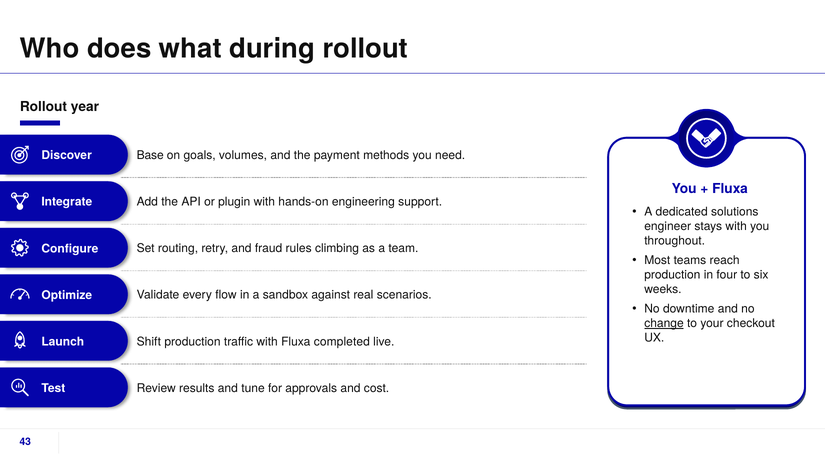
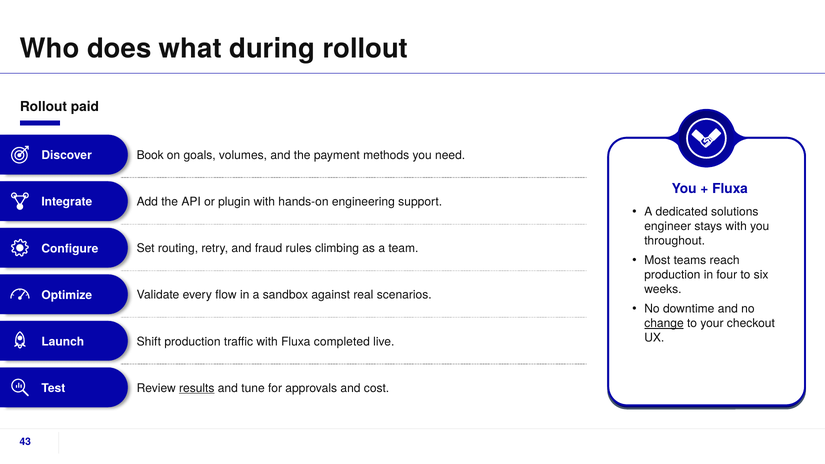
year: year -> paid (85, 107)
Base: Base -> Book (150, 155)
results underline: none -> present (197, 388)
